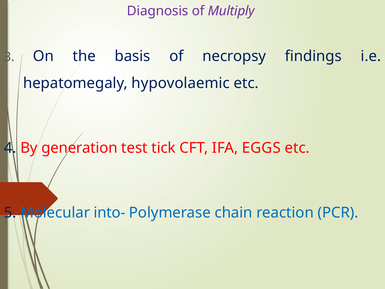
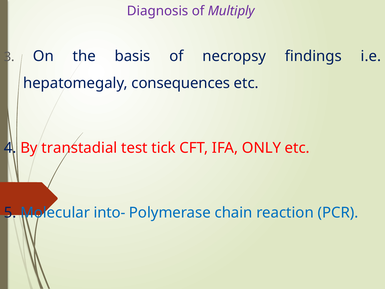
hypovolaemic: hypovolaemic -> consequences (181, 83)
generation: generation -> transtadial (79, 148)
EGGS: EGGS -> ONLY (261, 148)
